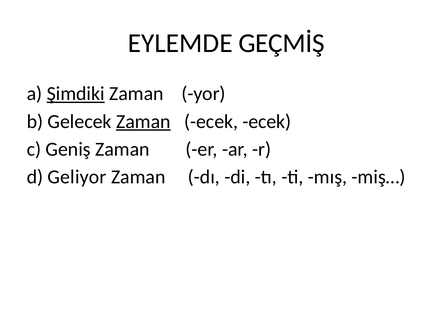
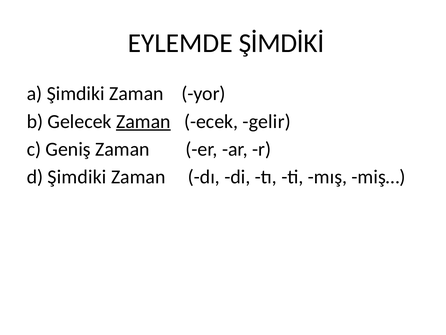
GEÇMİŞ: GEÇMİŞ -> ŞİMDİKİ (281, 43)
Şimdiki underline: present -> none (76, 94)
ecek ecek: ecek -> gelir (267, 121)
d Geliyor: Geliyor -> Şimdiki (77, 177)
